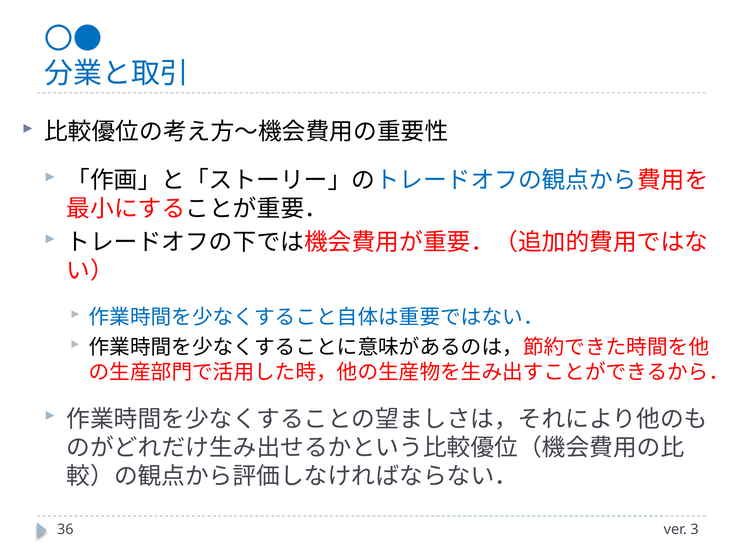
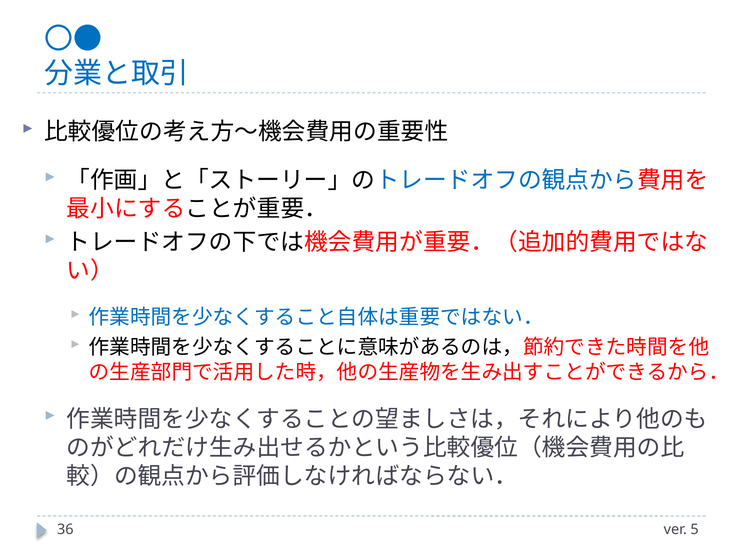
3: 3 -> 5 (695, 530)
